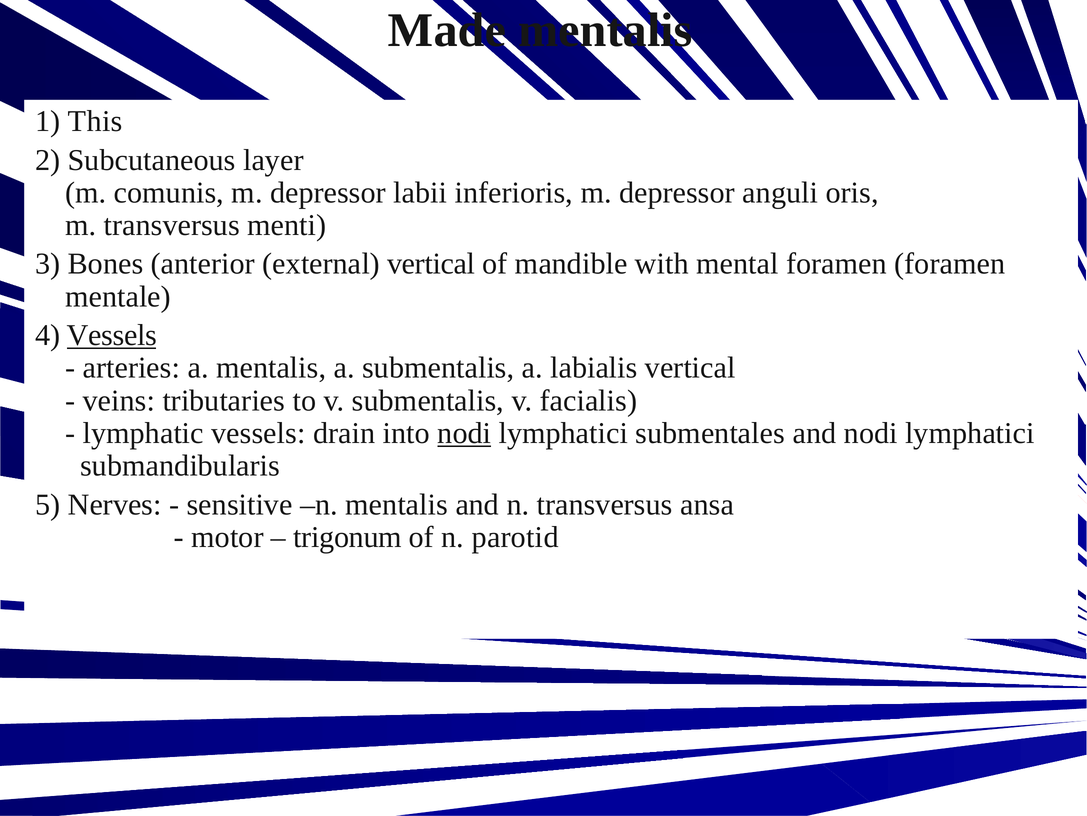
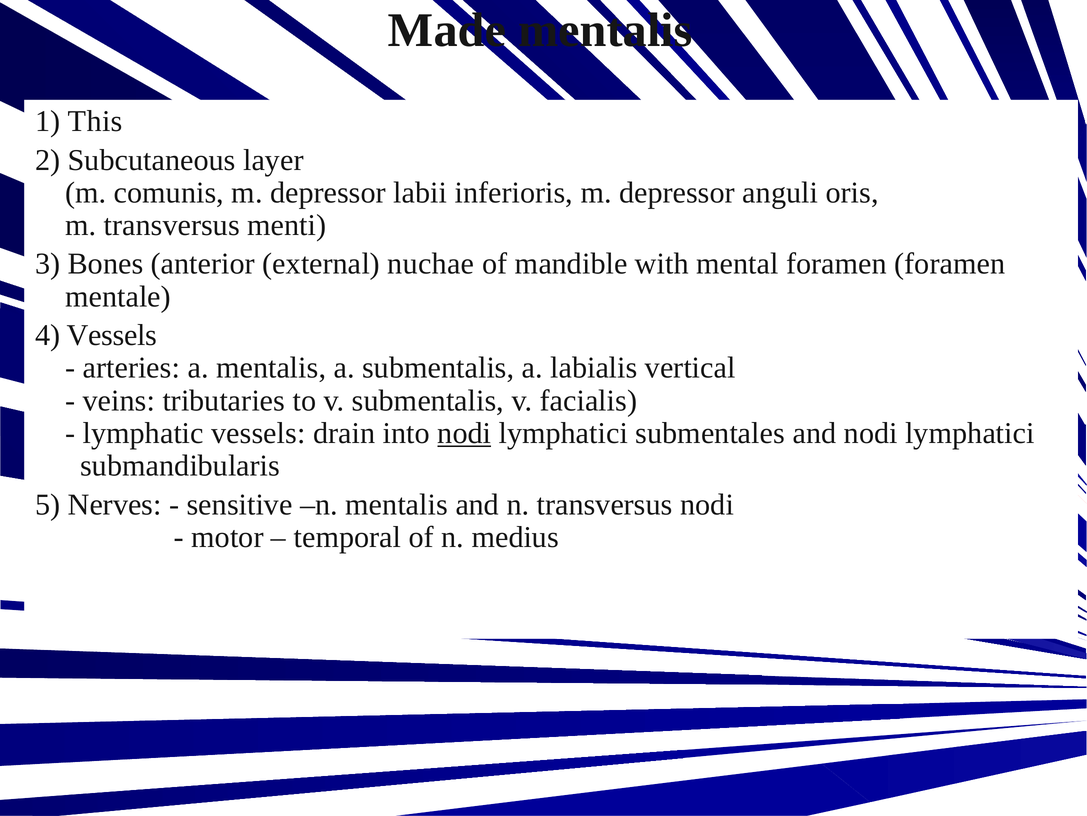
external vertical: vertical -> nuchae (431, 264)
Vessels underline: present -> none (112, 335)
transversus ansa: ansa -> nodi (707, 504)
trigonum: trigonum -> temporal (347, 537)
parotid: parotid -> medius (515, 537)
